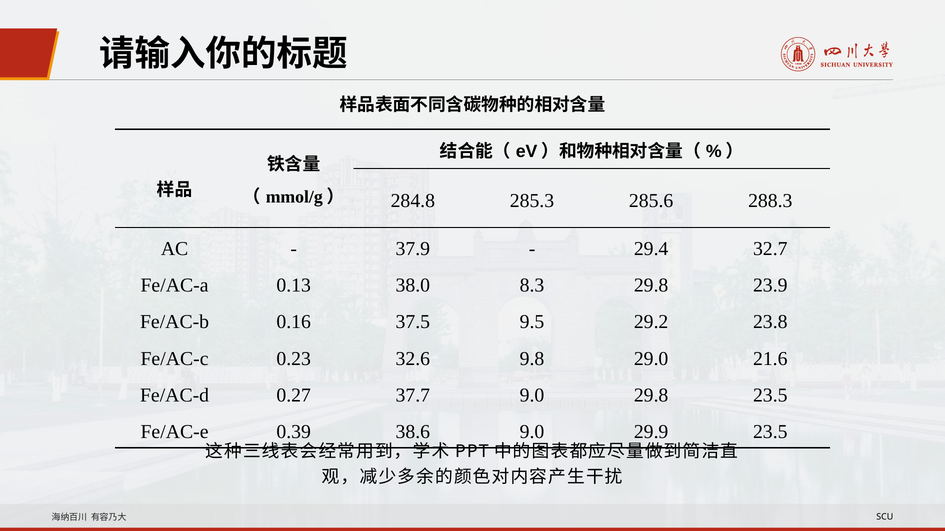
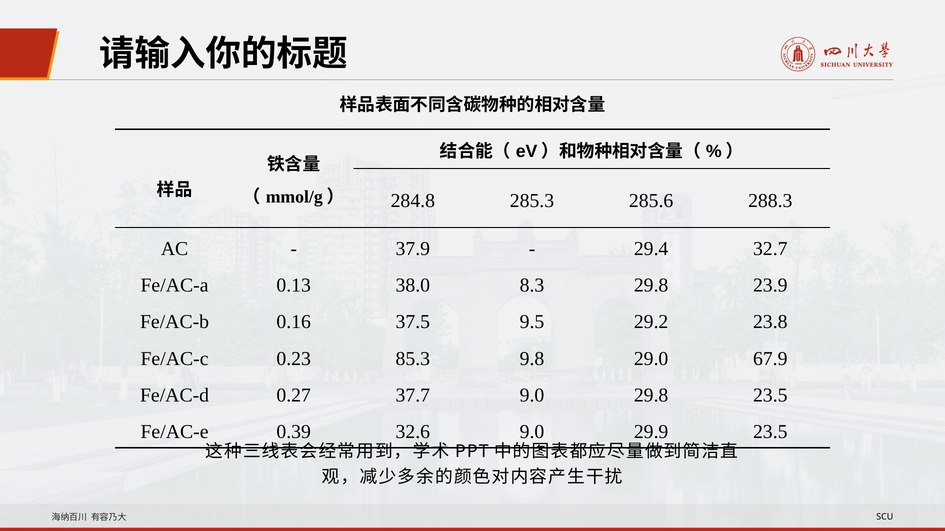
32.6: 32.6 -> 85.3 (413, 359)
21.6: 21.6 -> 67.9 (770, 359)
38.6: 38.6 -> 32.6 (413, 432)
